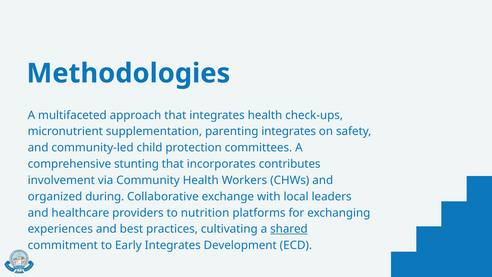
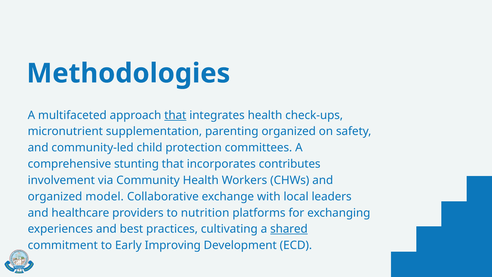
that underline: none -> present (175, 115)
parenting integrates: integrates -> organized (289, 131)
during: during -> model (105, 196)
Early Integrates: Integrates -> Improving (173, 245)
